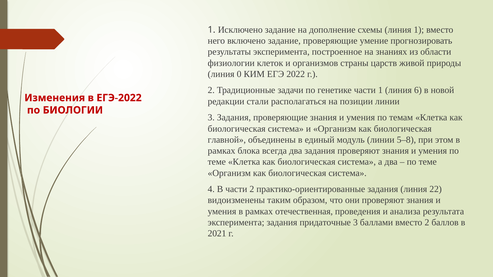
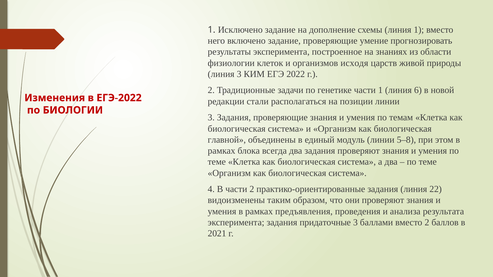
страны: страны -> исходя (354, 63)
линия 0: 0 -> 3 (239, 74)
отечественная: отечественная -> предъявления (304, 212)
